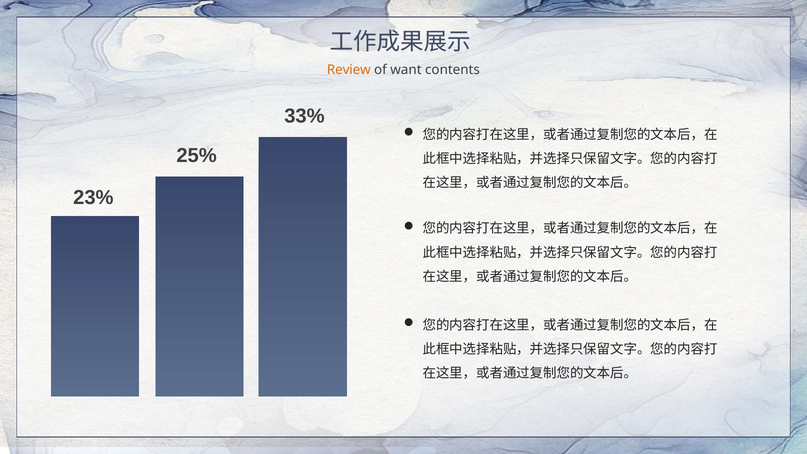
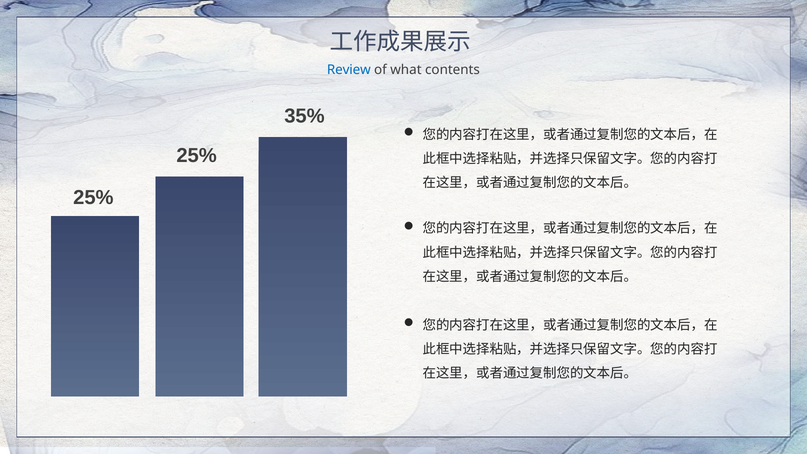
Review colour: orange -> blue (349, 70)
want: want -> what (406, 70)
33%: 33% -> 35% (304, 116)
23%: 23% -> 25% (93, 197)
